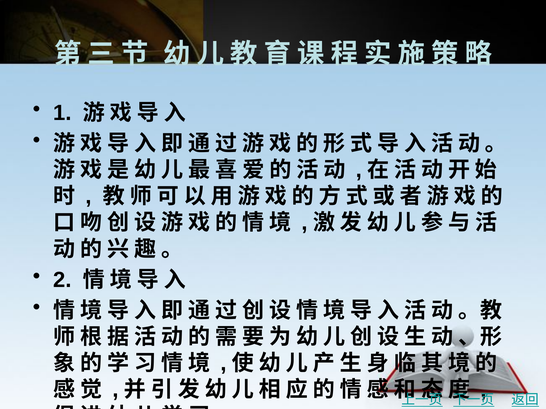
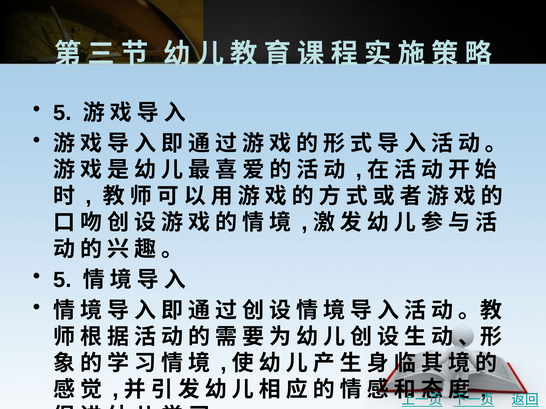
1: 1 -> 5 (62, 113)
2: 2 -> 5 (62, 280)
